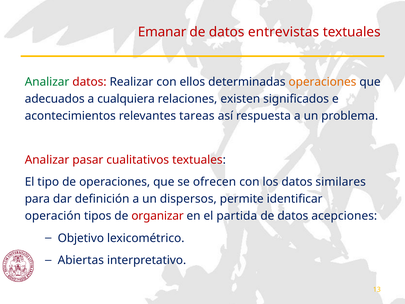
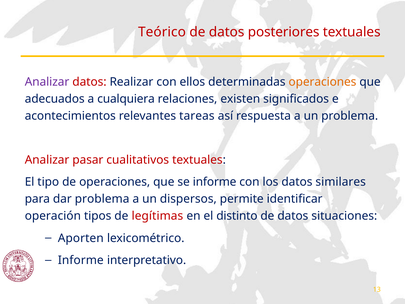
Emanar: Emanar -> Teórico (162, 32)
entrevistas: entrevistas -> posteriores (284, 32)
Analizar colour: green -> purple (47, 82)
se ofrecen: ofrecen -> informe (215, 182)
dar definición: definición -> problema (102, 199)
organizar: organizar -> legítimas (157, 216)
partida: partida -> distinto (237, 216)
acepciones: acepciones -> situaciones (344, 216)
Objetivo: Objetivo -> Aporten (81, 238)
Abiertas: Abiertas -> Informe (81, 260)
